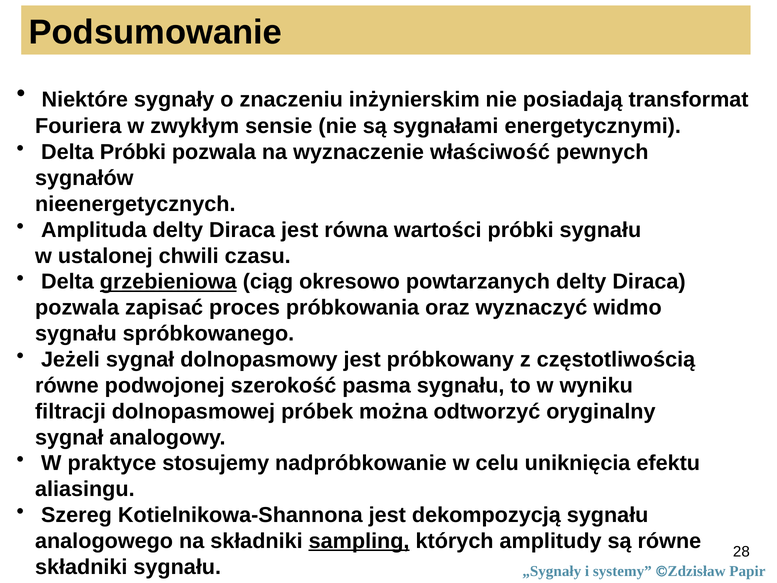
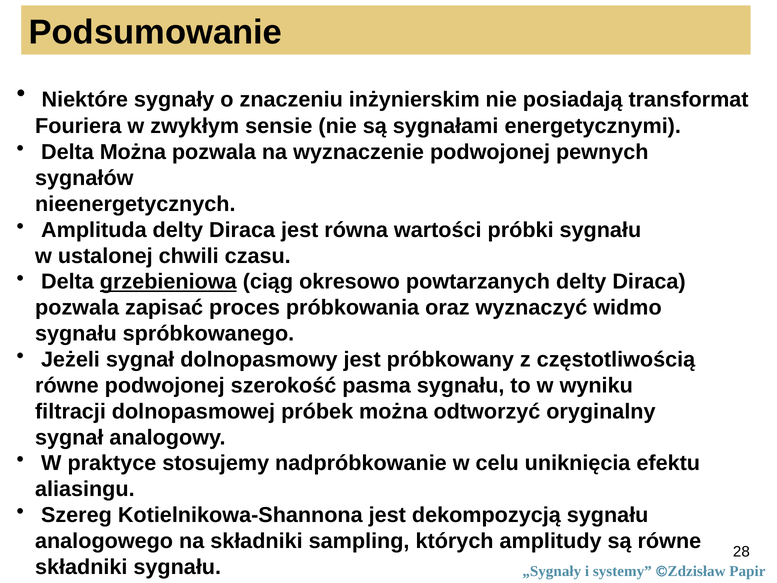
Delta Próbki: Próbki -> Można (133, 152)
wyznaczenie właściwość: właściwość -> podwojonej (490, 152)
sampling underline: present -> none (359, 541)
